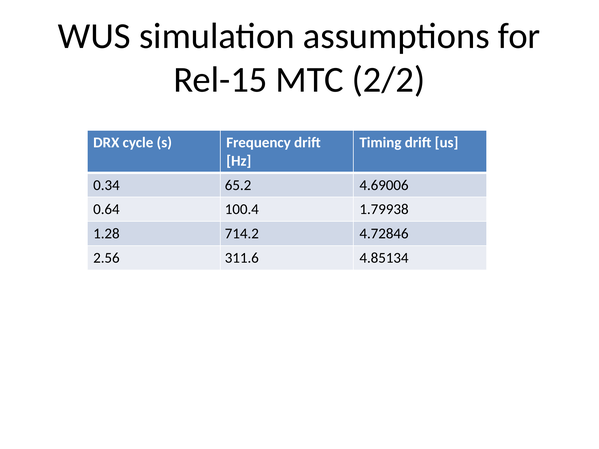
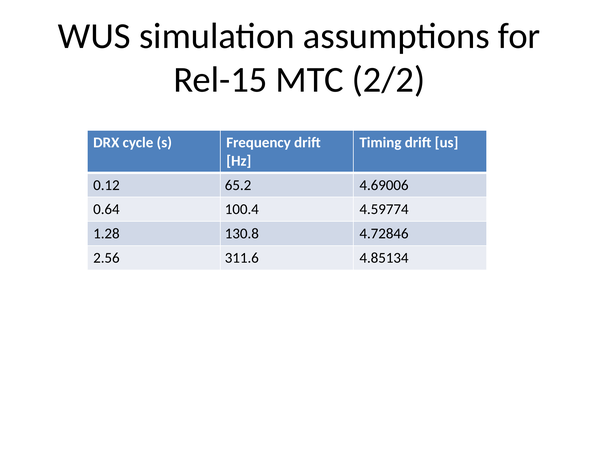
0.34: 0.34 -> 0.12 (106, 185)
1.79938: 1.79938 -> 4.59774 (384, 209)
714.2: 714.2 -> 130.8 (242, 234)
